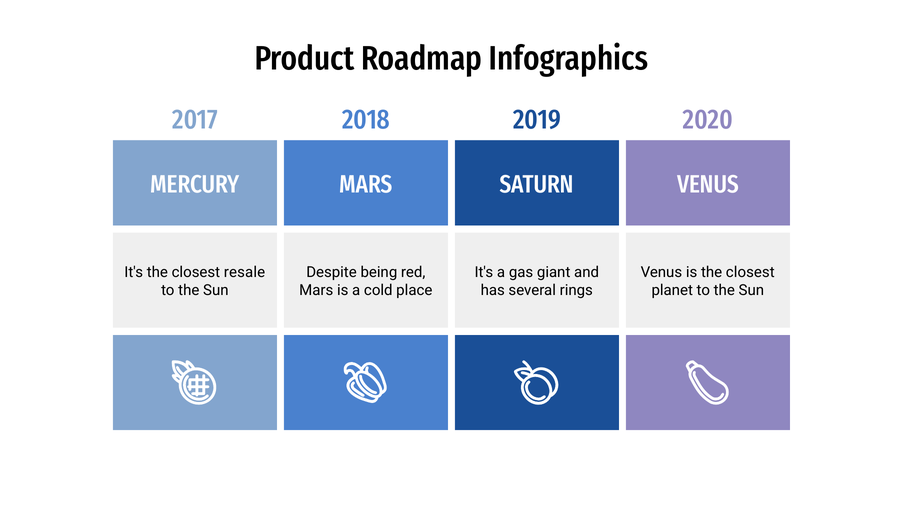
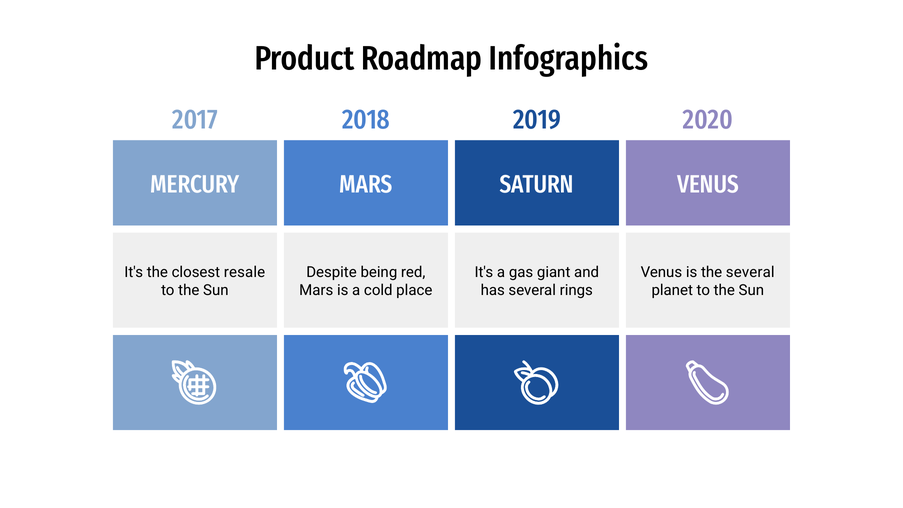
is the closest: closest -> several (750, 272)
